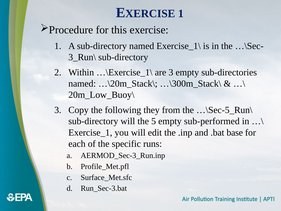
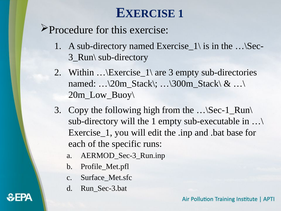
they: they -> high (152, 110)
…\Sec-5_Run\: …\Sec-5_Run\ -> …\Sec-1_Run\ (224, 110)
the 5: 5 -> 1 (154, 121)
sub-performed: sub-performed -> sub-executable (212, 121)
